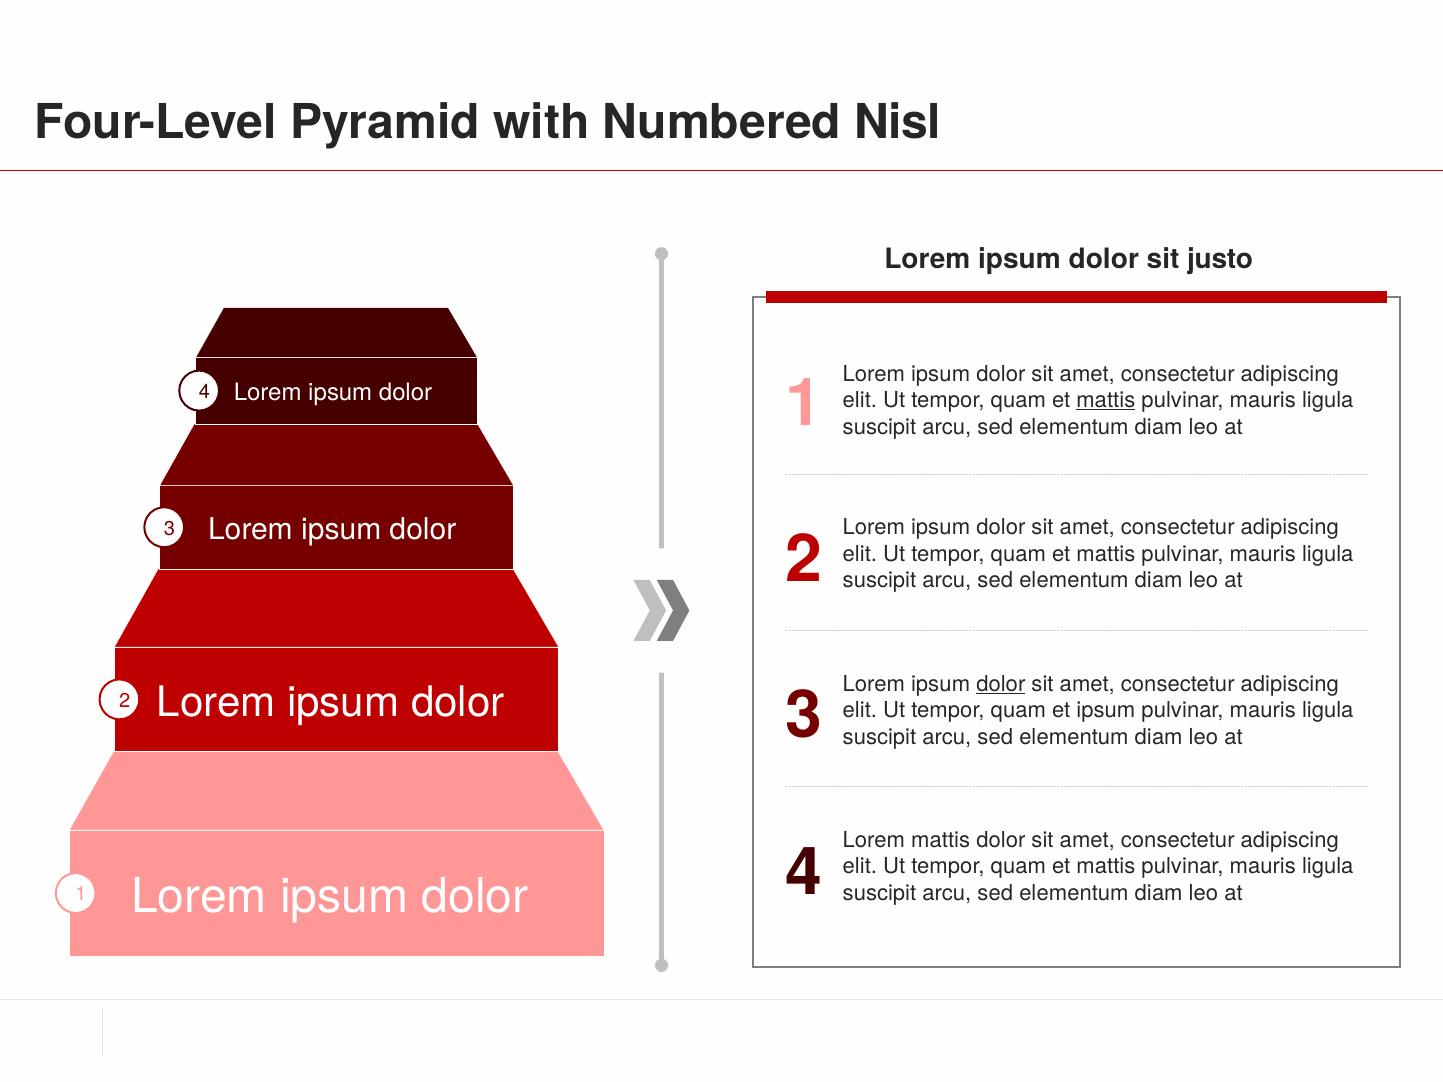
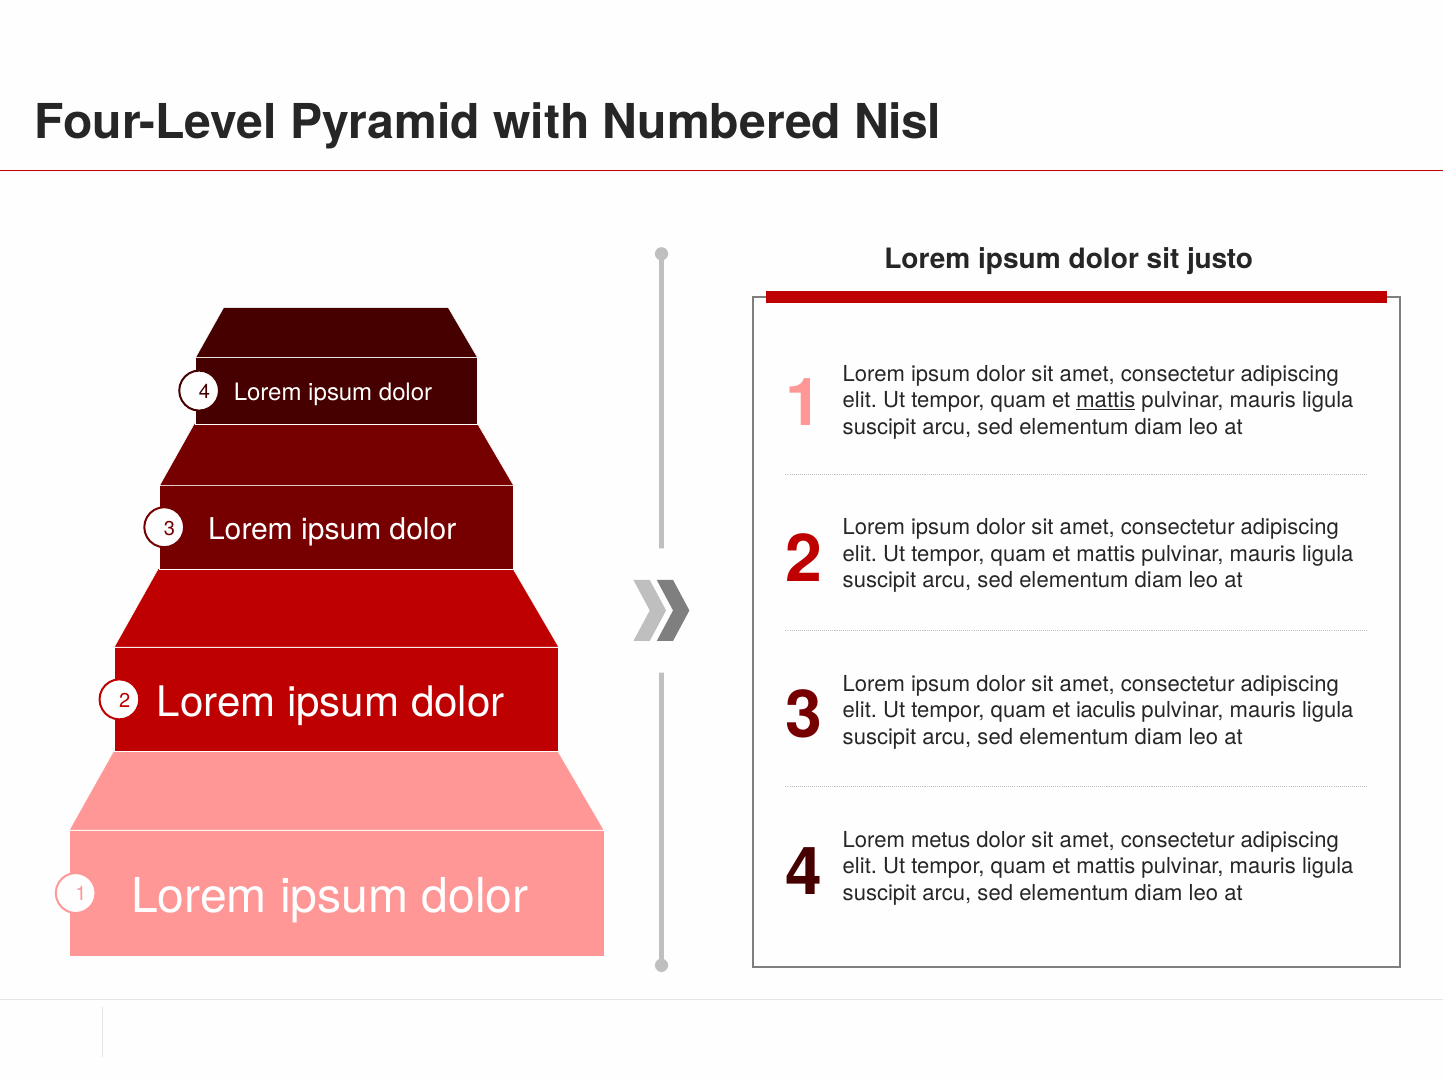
dolor underline: present -> none (1001, 684)
et ipsum: ipsum -> iaculis (1106, 710)
Lorem mattis: mattis -> metus (941, 840)
